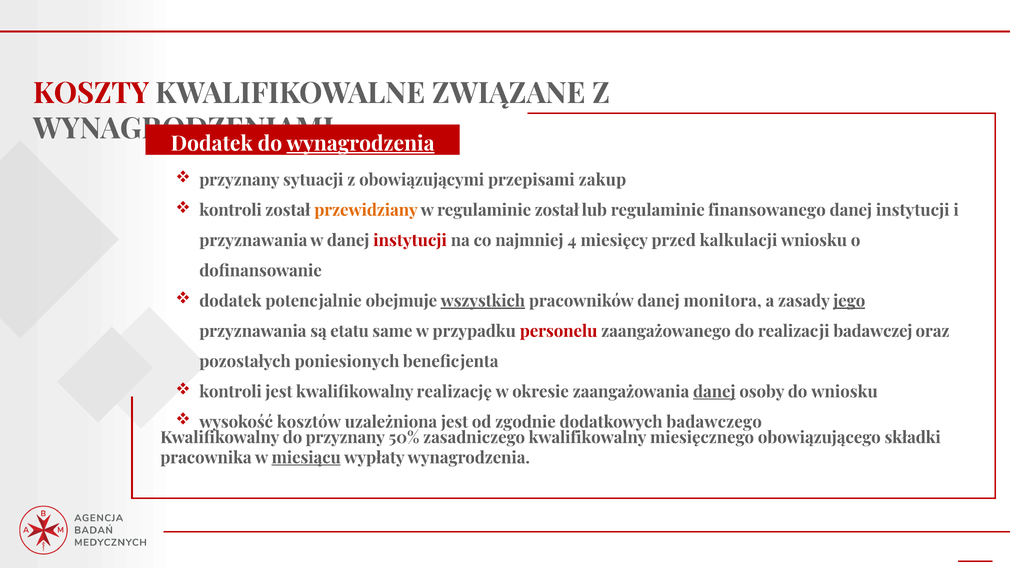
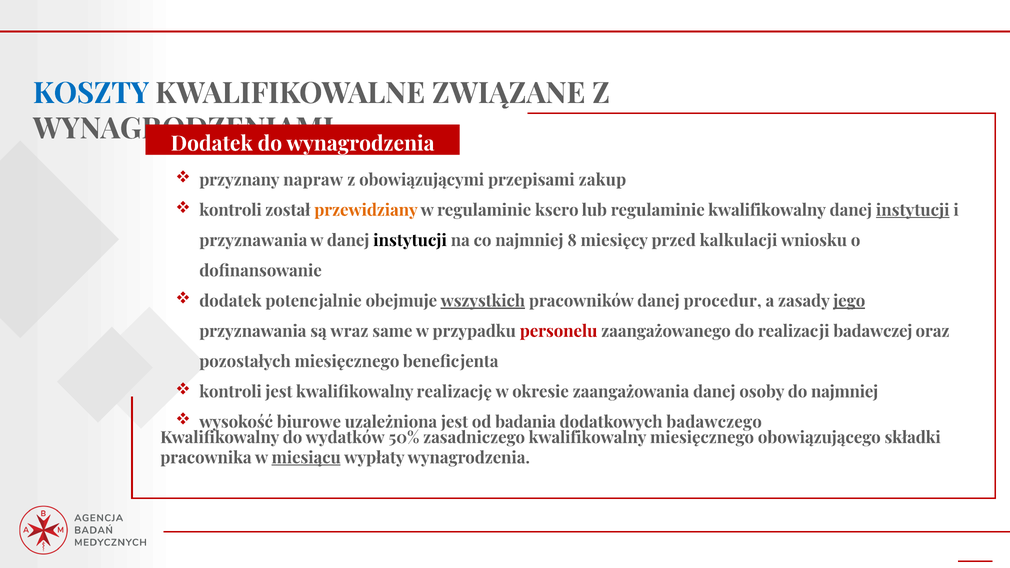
KOSZTY colour: red -> blue (91, 93)
wynagrodzenia underline: present -> none (360, 144)
sytuacji: sytuacji -> napraw (313, 180)
regulaminie został: został -> ksero (557, 210)
regulaminie finansowanego: finansowanego -> kwalifikowalny (767, 210)
instytucji underline: none -> present (913, 210)
instytucji colour: red -> black (410, 241)
4: 4 -> 8 (572, 241)
monitora: monitora -> procedur (723, 301)
etatu: etatu -> wraz (349, 331)
pozostałych poniesionych: poniesionych -> miesięcznego (347, 362)
danej underline: present -> none (714, 392)
do wniosku: wniosku -> najmniej (845, 392)
kosztów: kosztów -> biurowe (309, 422)
zgodnie: zgodnie -> badania (526, 422)
do przyznany: przyznany -> wydatków (345, 438)
